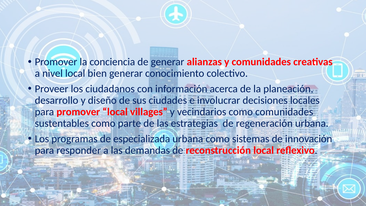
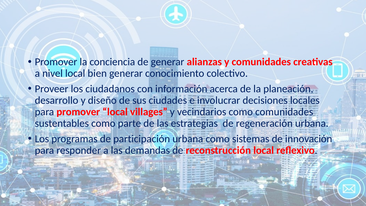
especializada: especializada -> participación (142, 139)
